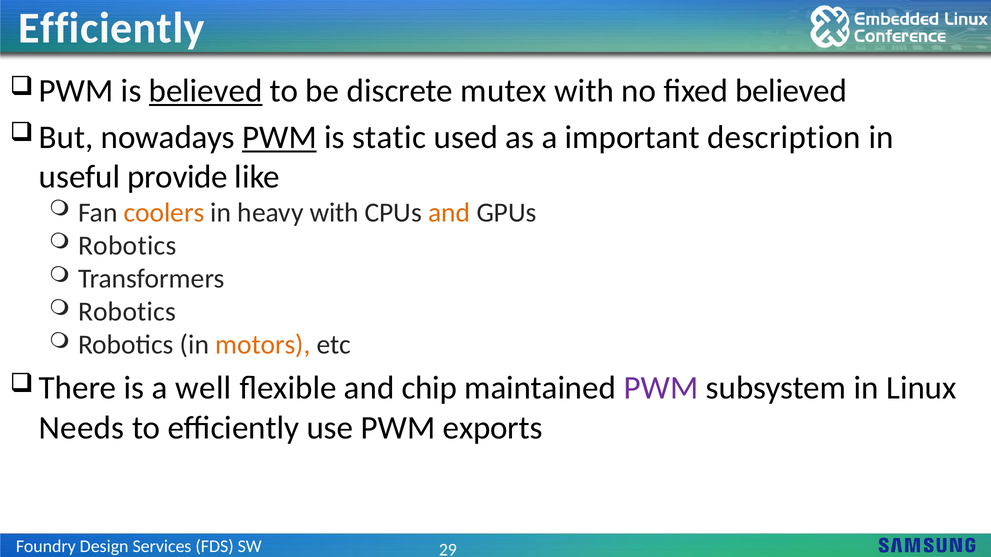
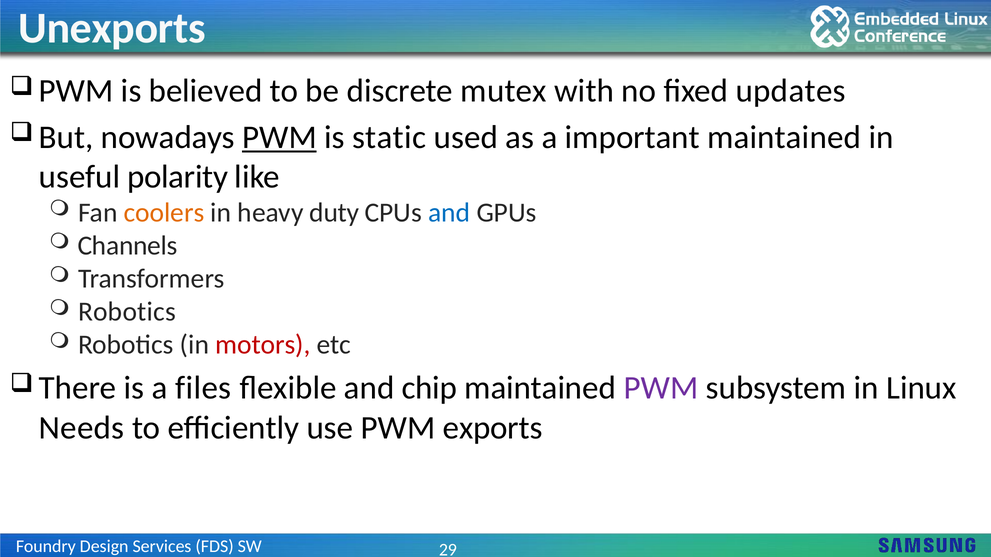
Efficiently: Efficiently -> Unexports (112, 28)
believed underline: present -> none (206, 91)
fixed believed: believed -> updates (791, 91)
important description: description -> maintained (784, 137)
provide: provide -> polarity (178, 177)
heavy with: with -> duty (334, 213)
and colour: orange -> blue (449, 213)
Robotics: Robotics -> Channels (128, 246)
motors colour: orange -> red (263, 345)
well: well -> files (203, 388)
